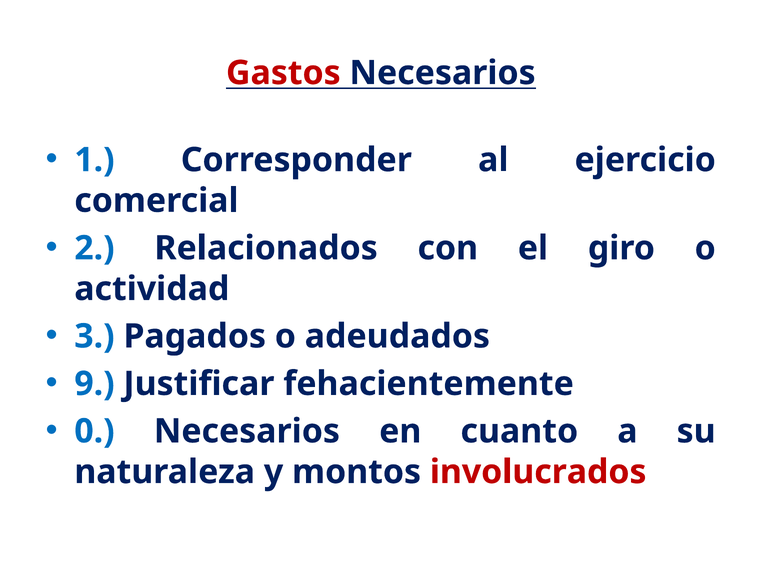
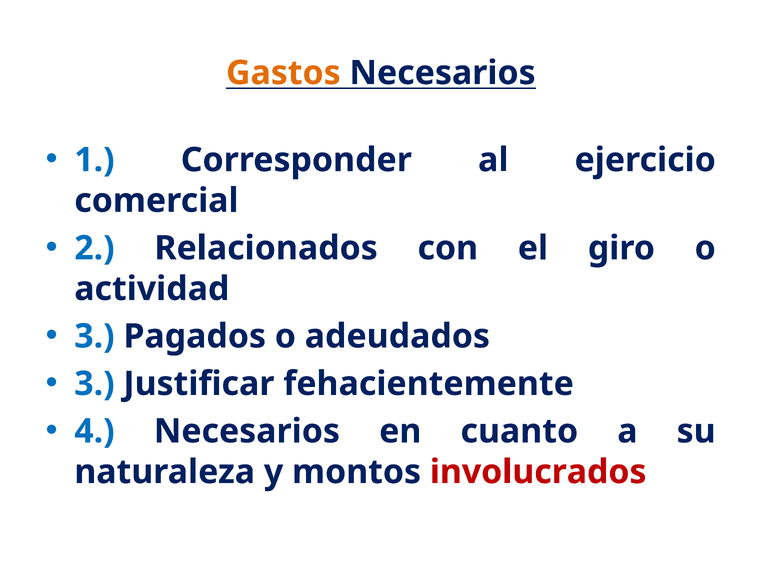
Gastos colour: red -> orange (283, 73)
9: 9 -> 3 (94, 383)
0: 0 -> 4 (94, 431)
